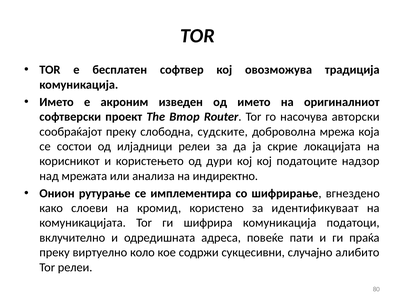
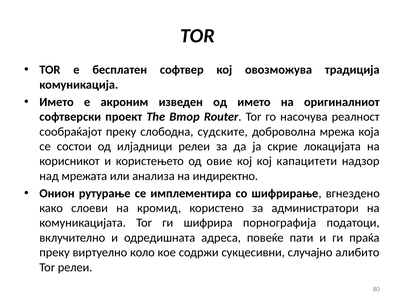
авторски: авторски -> реалност (356, 117)
дури: дури -> овие (219, 161)
податоците: податоците -> капацитети (307, 161)
идентификуваат: идентификуваат -> администратори (315, 208)
шифрира комуникација: комуникација -> порнографија (280, 223)
